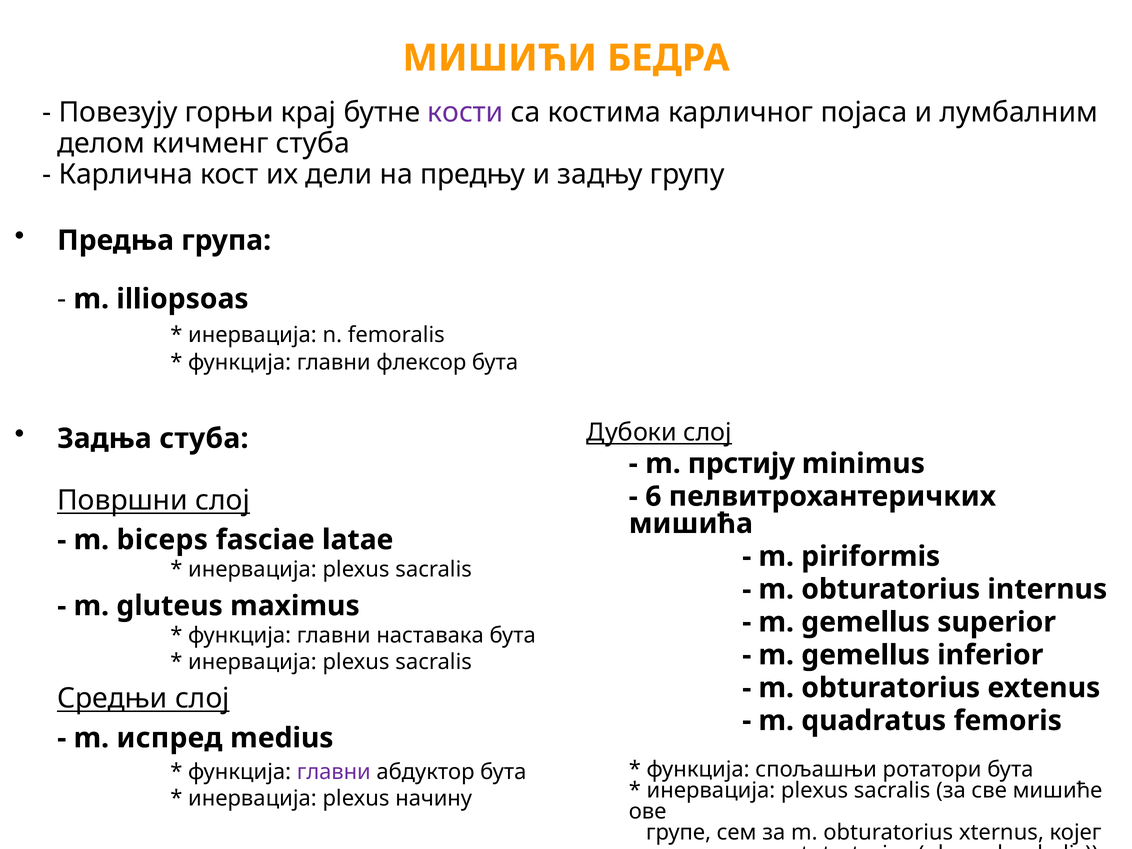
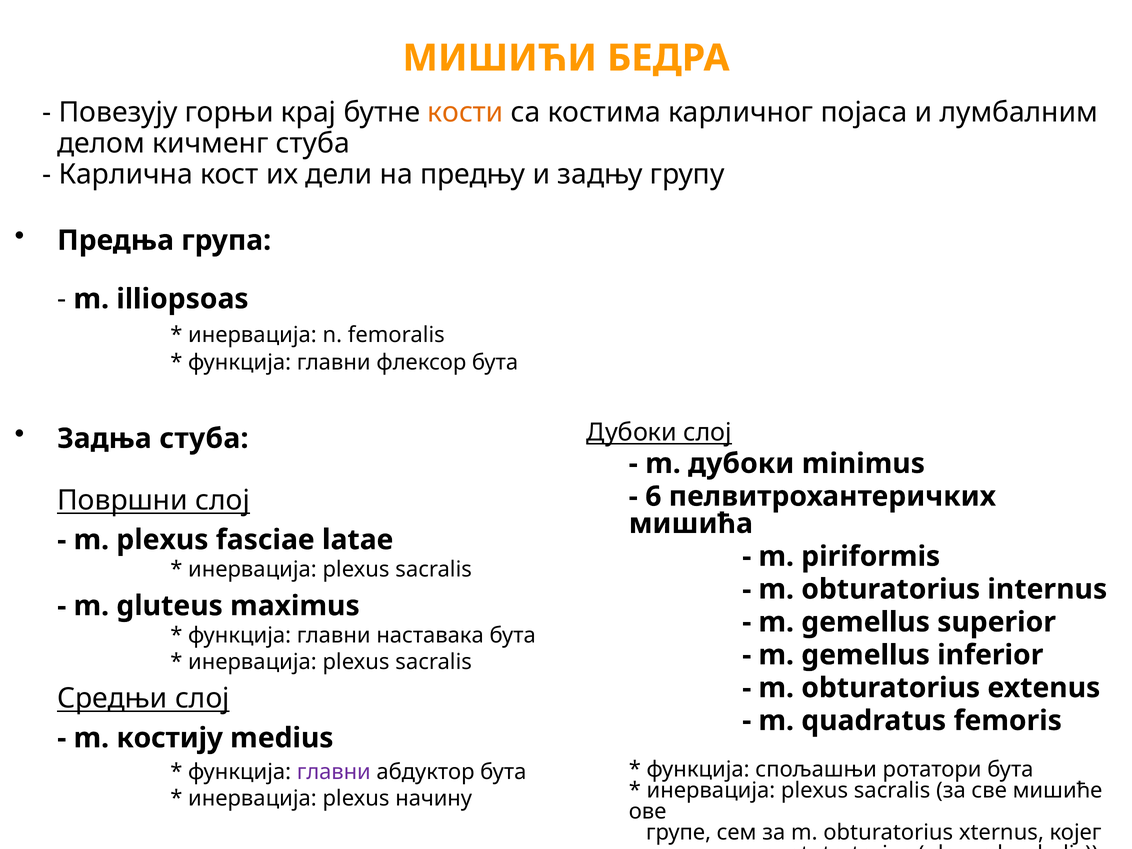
кости colour: purple -> orange (465, 113)
m прстију: прстију -> дубоки (741, 464)
m biceps: biceps -> plexus (162, 540)
испред: испред -> костију (170, 738)
